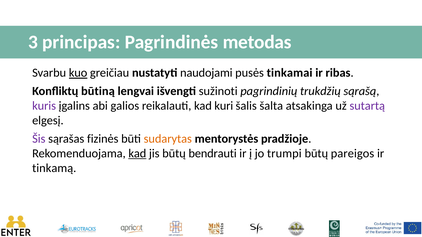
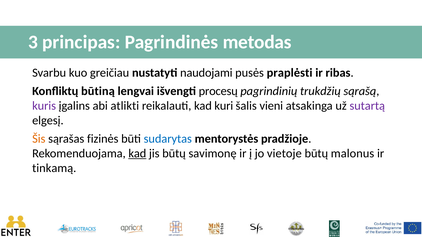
kuo underline: present -> none (78, 73)
tinkamai: tinkamai -> praplėsti (290, 73)
sužinoti: sužinoti -> procesų (218, 91)
galios: galios -> atlikti (125, 106)
šalta: šalta -> vieni (271, 106)
Šis colour: purple -> orange (39, 139)
sudarytas colour: orange -> blue (168, 139)
bendrauti: bendrauti -> savimonę (213, 154)
trumpi: trumpi -> vietoje (284, 154)
pareigos: pareigos -> malonus (353, 154)
